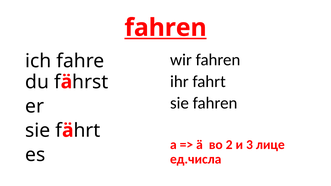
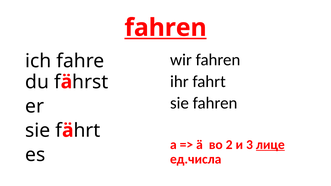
лице underline: none -> present (270, 145)
